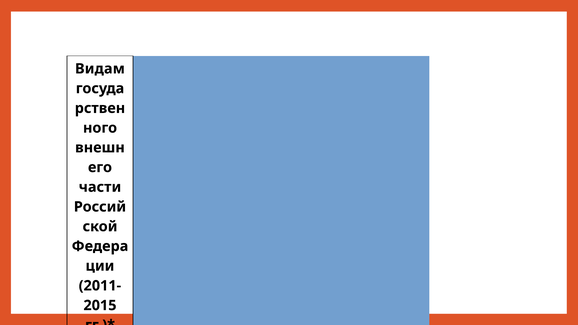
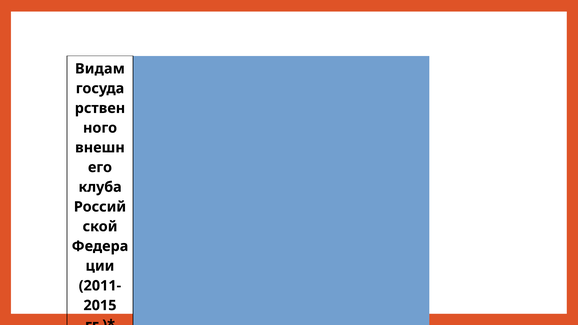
части: части -> клуба (100, 187)
